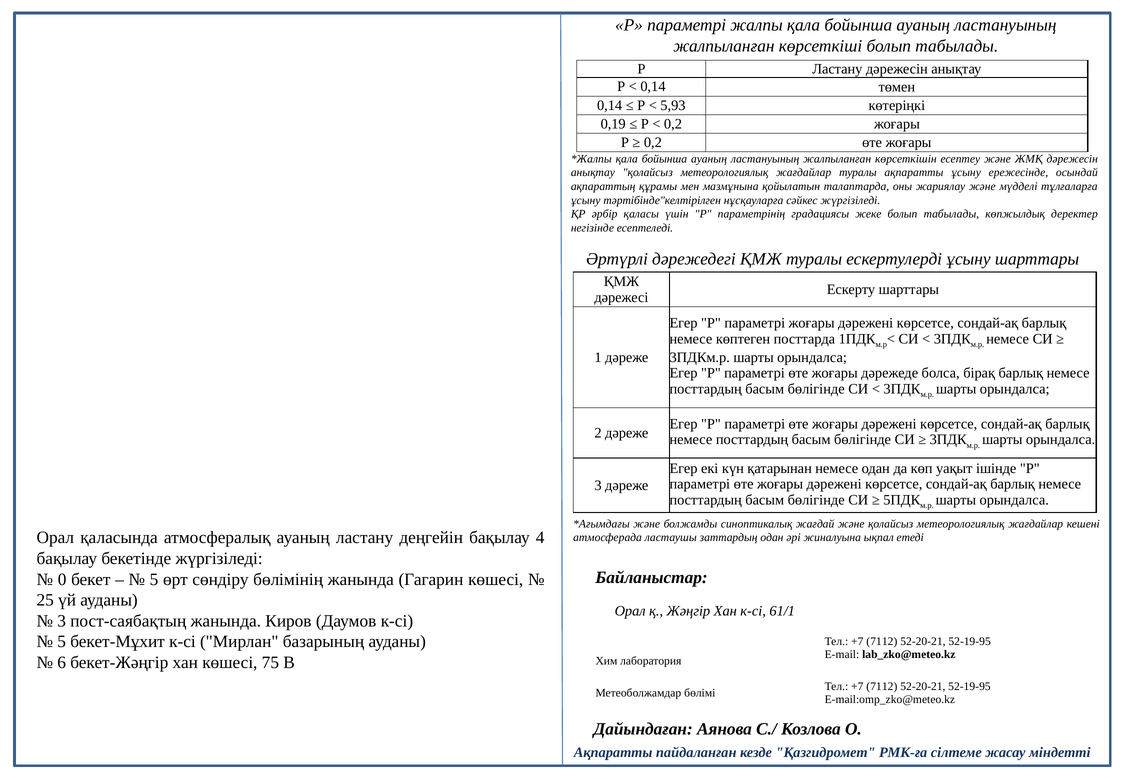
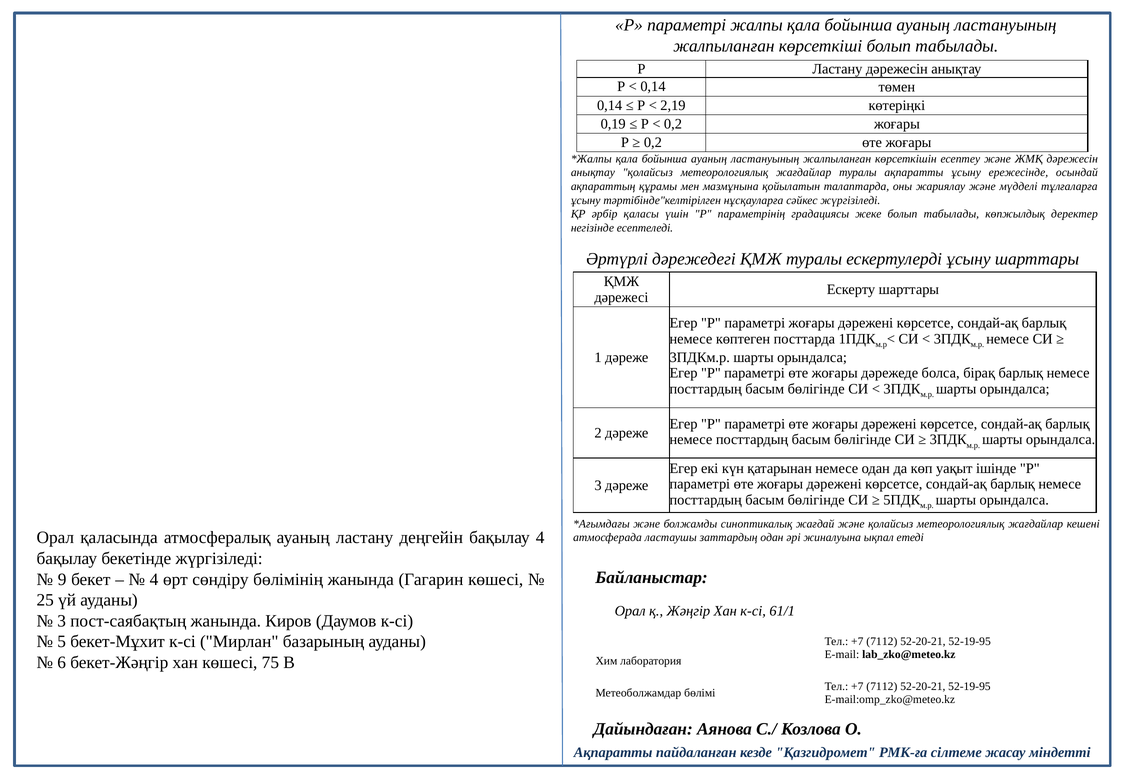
5,93: 5,93 -> 2,19 (673, 105)
0: 0 -> 9 (62, 579)
5: 5 -> 4 (154, 579)
